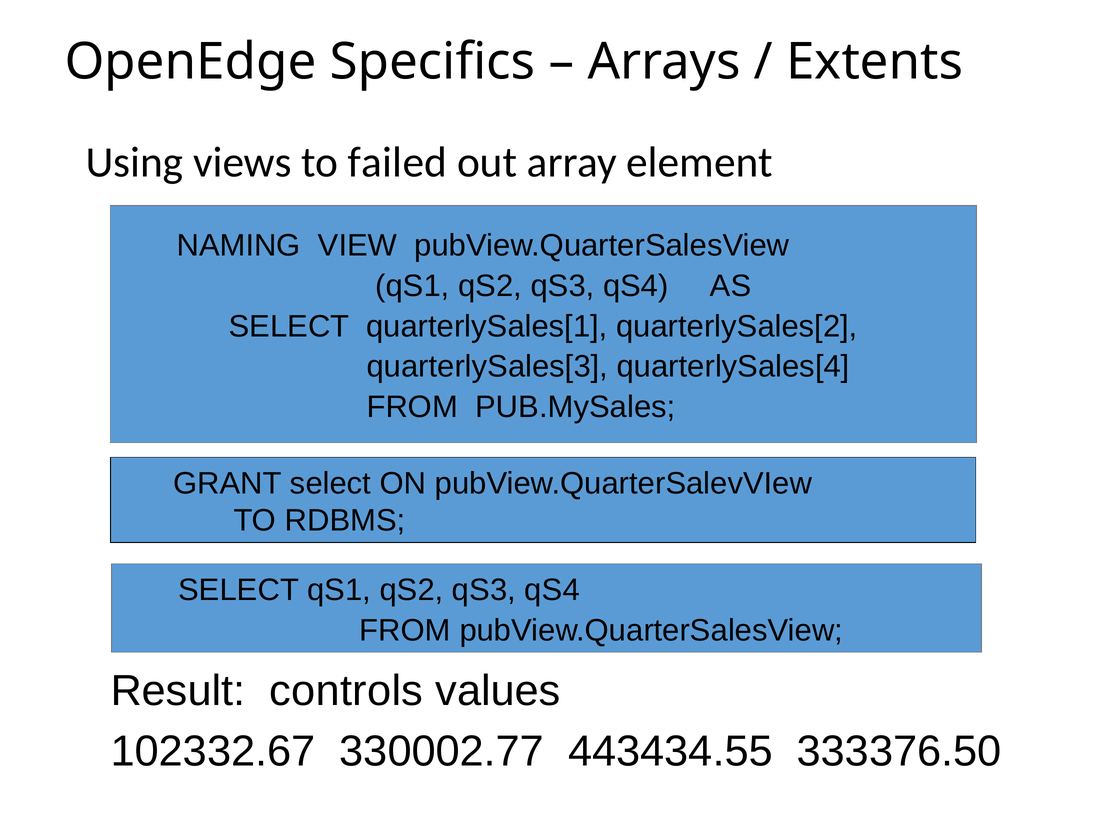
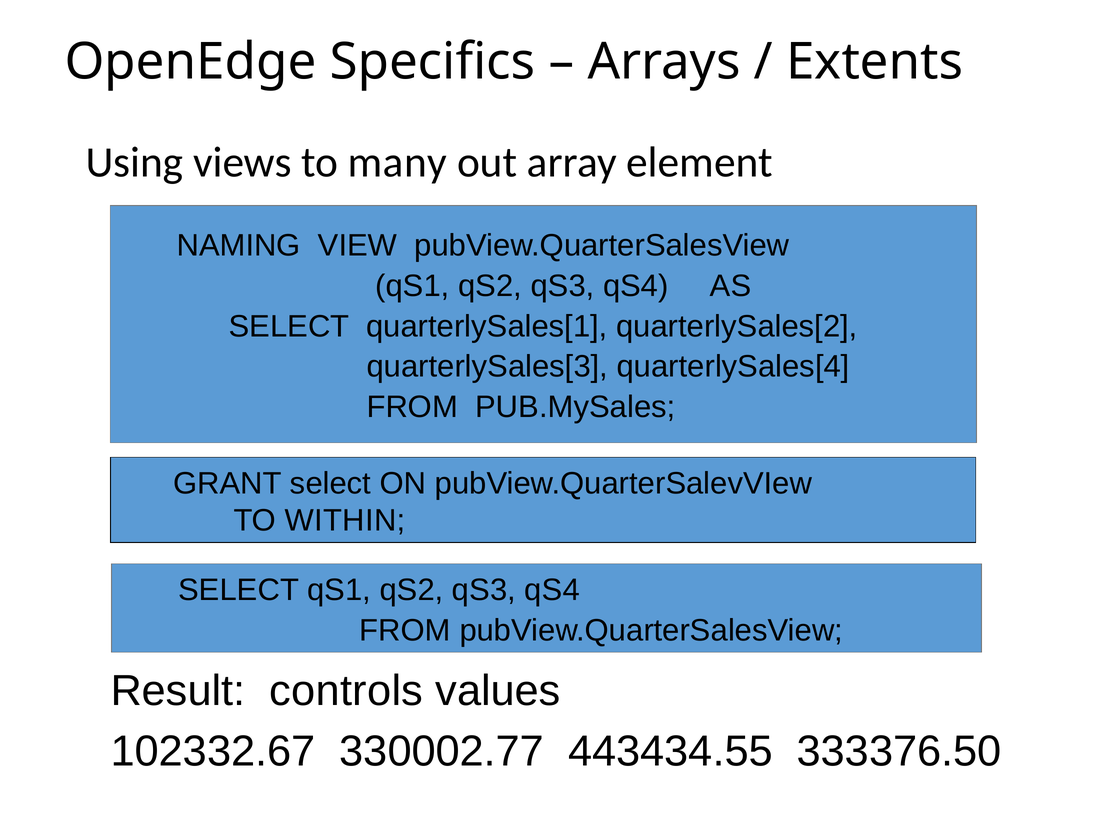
failed: failed -> many (397, 163)
RDBMS: RDBMS -> WITHIN (345, 521)
